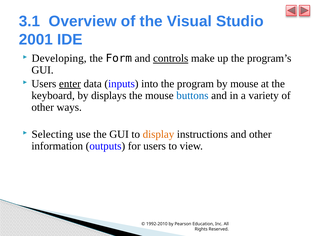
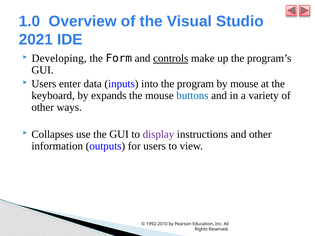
3.1: 3.1 -> 1.0 (29, 21)
2001: 2001 -> 2021 (36, 40)
enter underline: present -> none (70, 84)
displays: displays -> expands (109, 96)
Selecting: Selecting -> Collapses (52, 134)
display colour: orange -> purple (158, 134)
